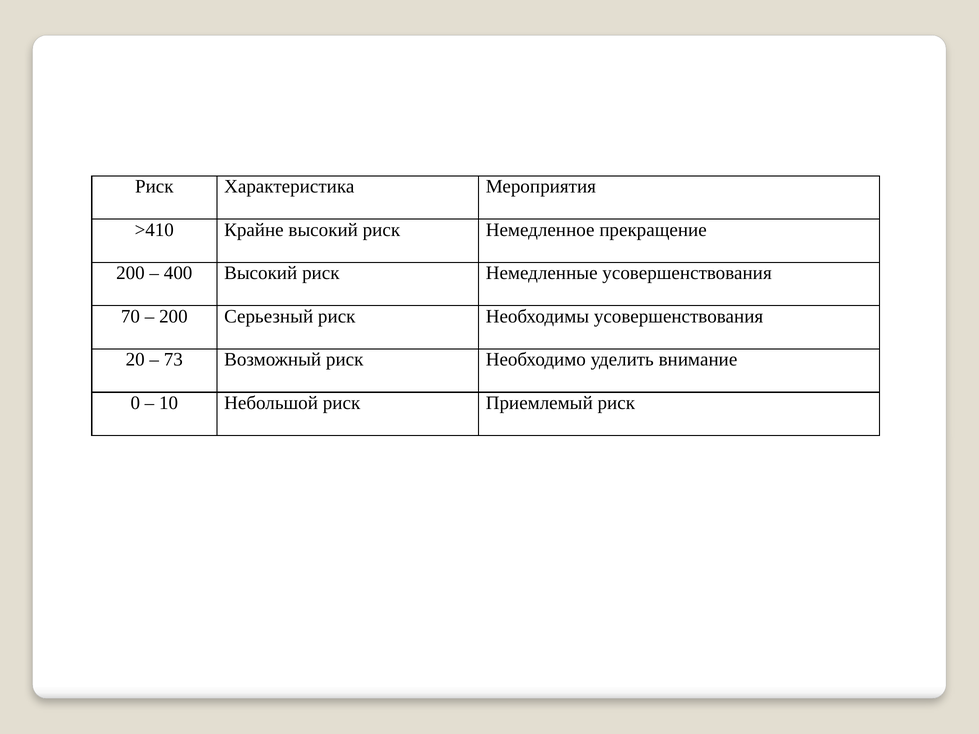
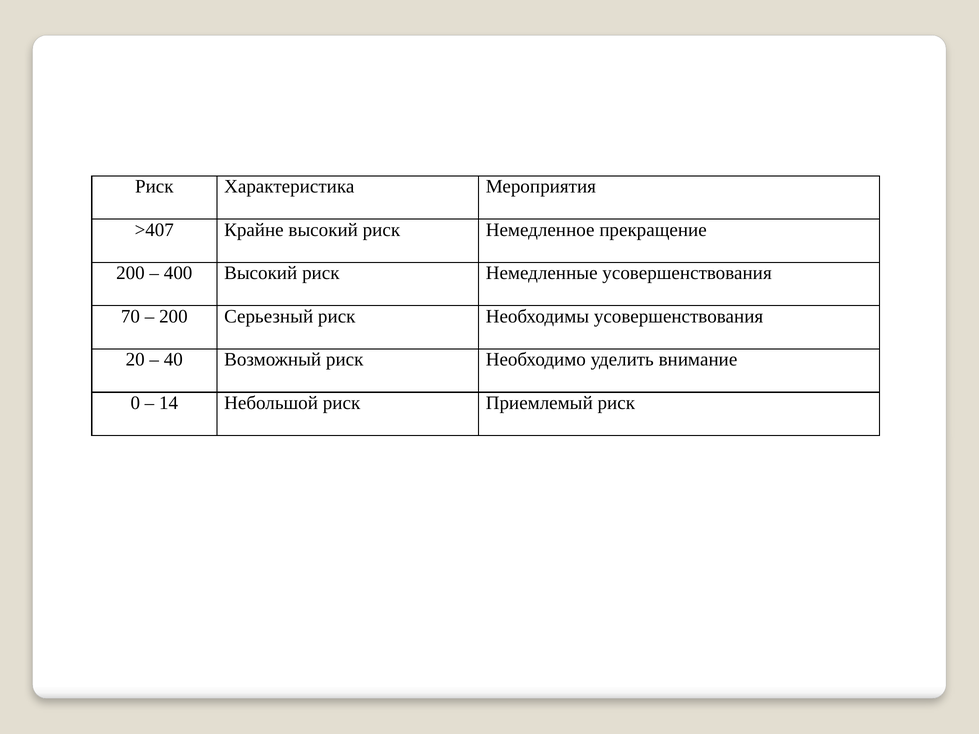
>410: >410 -> >407 (154, 230)
73: 73 -> 40 (173, 360)
10: 10 -> 14 (169, 403)
